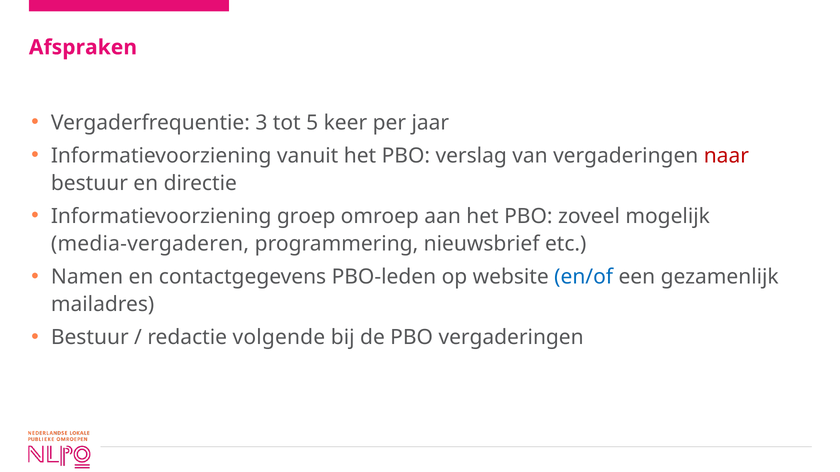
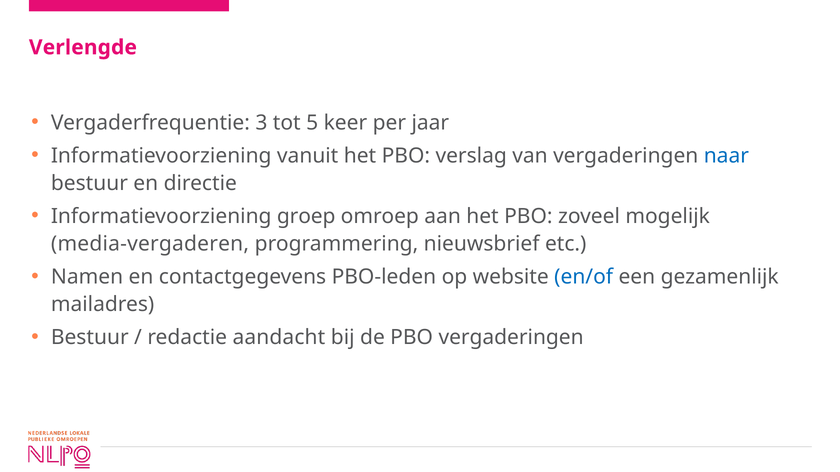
Afspraken: Afspraken -> Verlengde (83, 47)
naar colour: red -> blue (726, 156)
volgende: volgende -> aandacht (279, 338)
